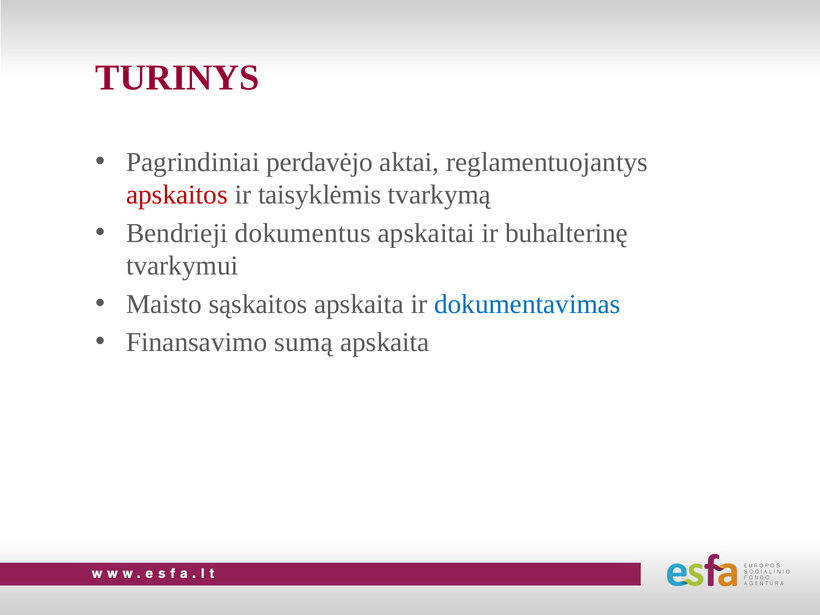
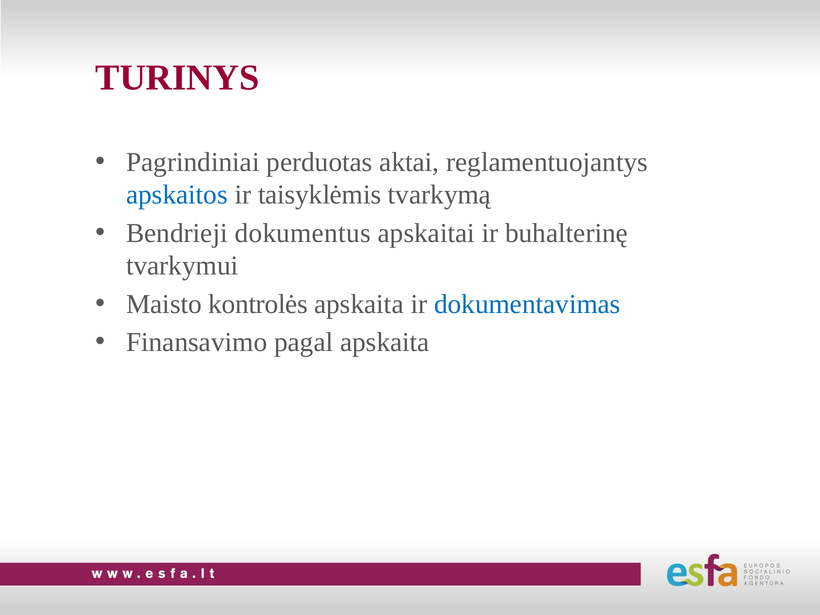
perdavėjo: perdavėjo -> perduotas (319, 162)
apskaitos colour: red -> blue (177, 195)
sąskaitos: sąskaitos -> kontrolės (258, 304)
sumą: sumą -> pagal (304, 342)
